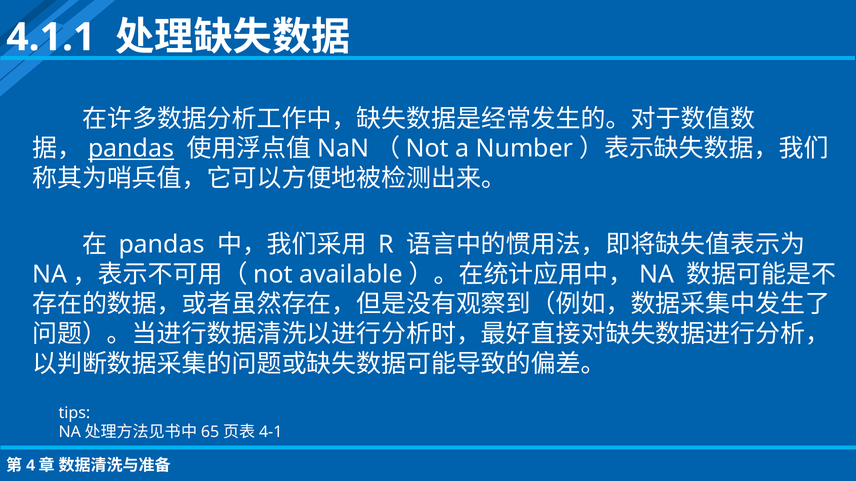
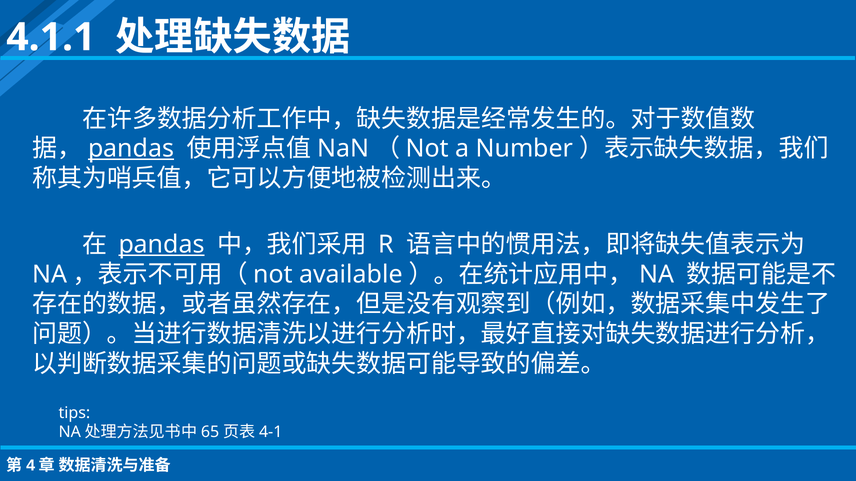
pandas underline: none -> present (162, 245)
